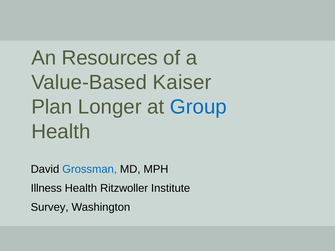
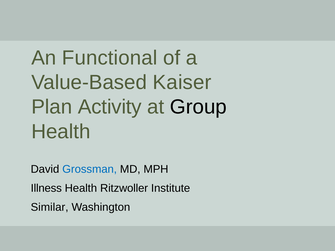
Resources: Resources -> Functional (110, 58)
Longer: Longer -> Activity (110, 107)
Group colour: blue -> black (198, 107)
Survey: Survey -> Similar (50, 207)
